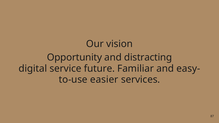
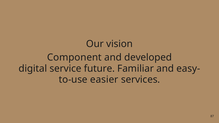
Opportunity: Opportunity -> Component (74, 58)
distracting: distracting -> developed (148, 58)
